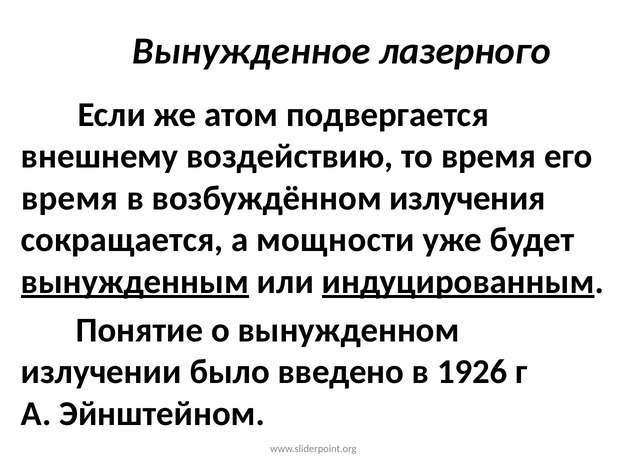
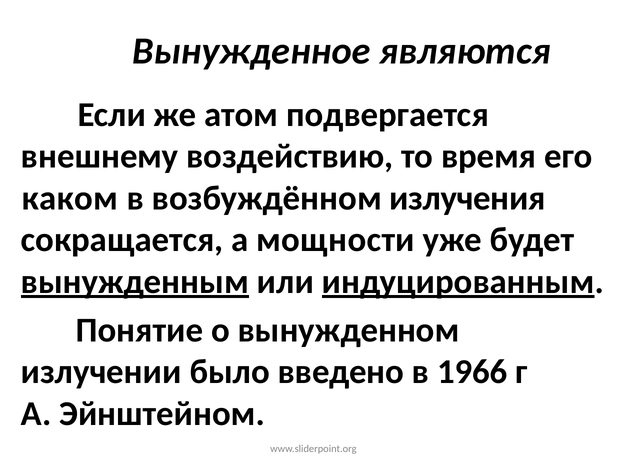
лазерного: лазерного -> являются (465, 51)
время: время -> каком (70, 198)
1926: 1926 -> 1966 (472, 372)
